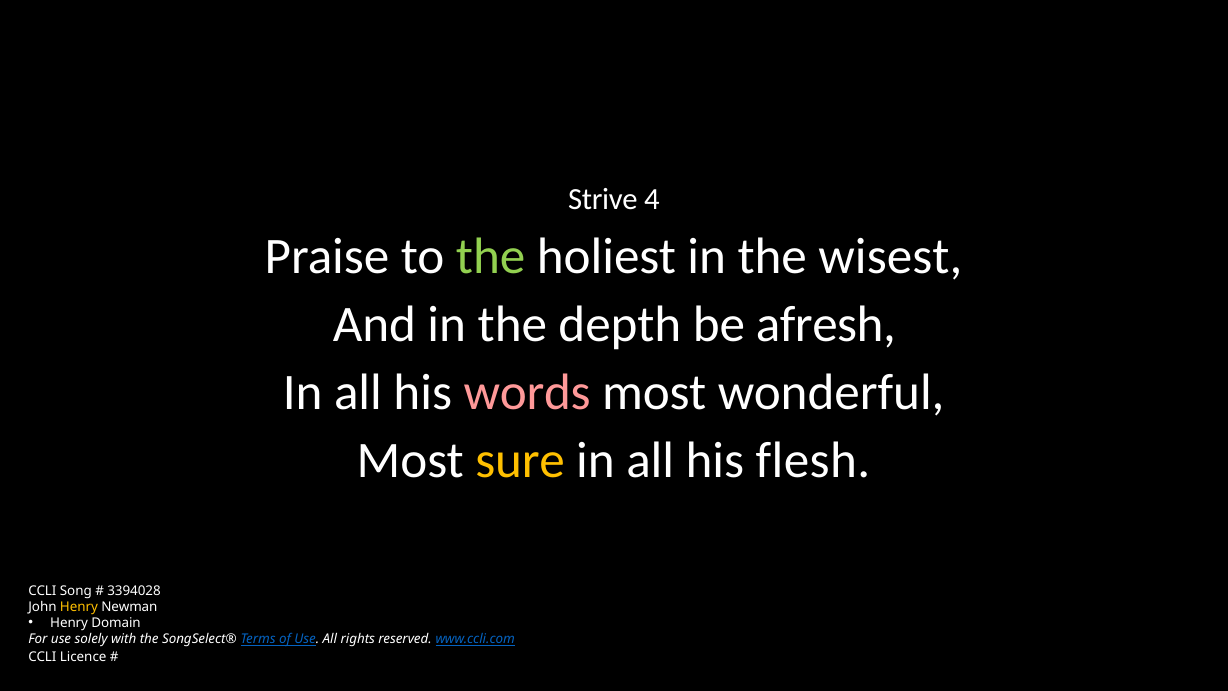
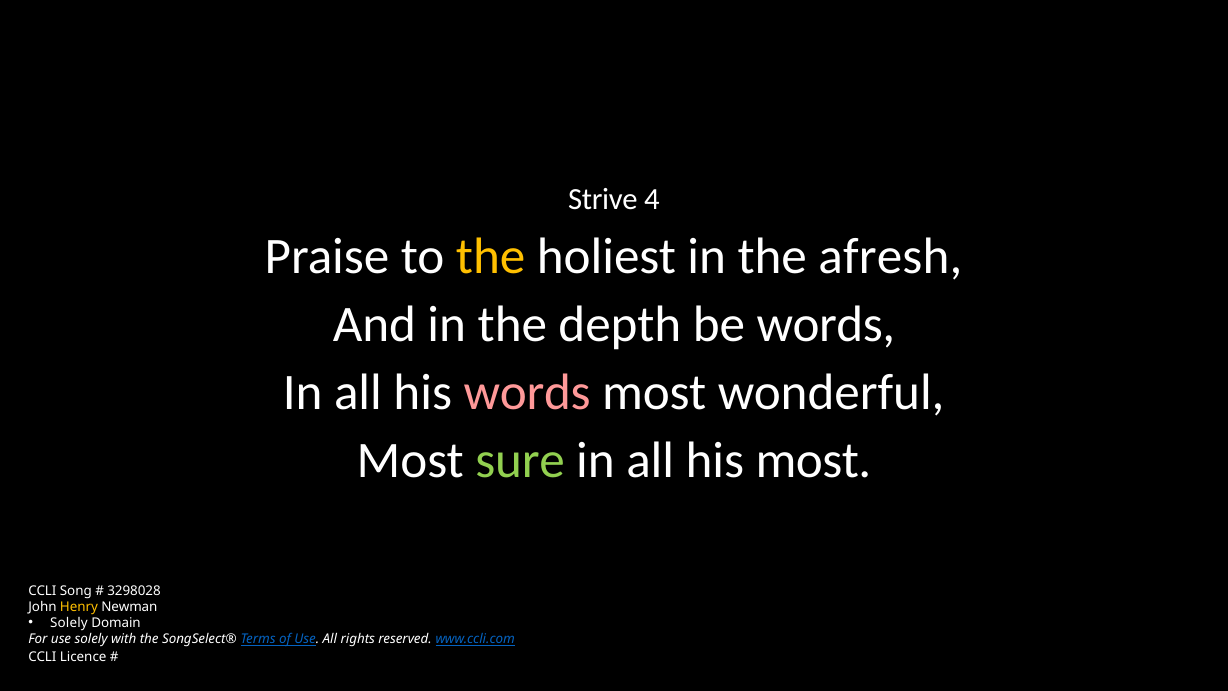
the colour: light green -> yellow (491, 256)
wisest: wisest -> afresh (890, 256)
be afresh: afresh -> words (826, 325)
sure colour: yellow -> light green (520, 461)
his flesh: flesh -> most (813, 461)
3394028: 3394028 -> 3298028 (134, 591)
Henry: Henry -> Solely (69, 623)
